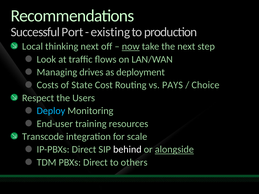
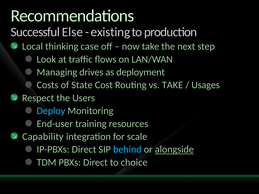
Port: Port -> Else (72, 32)
thinking next: next -> case (90, 46)
now underline: present -> none (131, 46)
vs PAYS: PAYS -> TAKE (172, 85)
Choice: Choice -> Usages (206, 85)
Transcode: Transcode -> Capability (43, 137)
behind colour: white -> light blue (127, 150)
others: others -> choice (134, 163)
